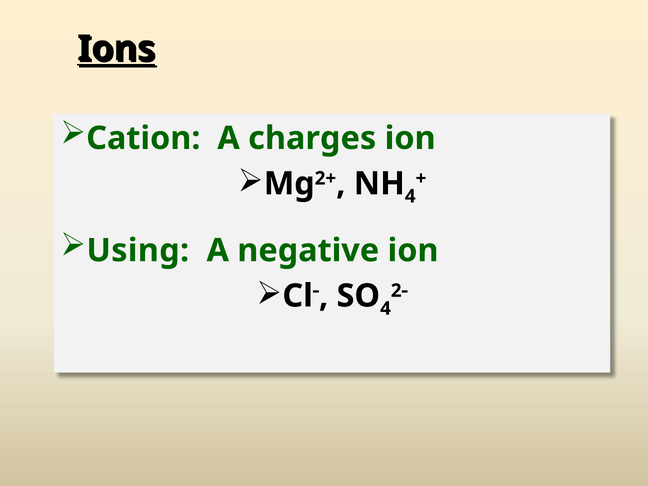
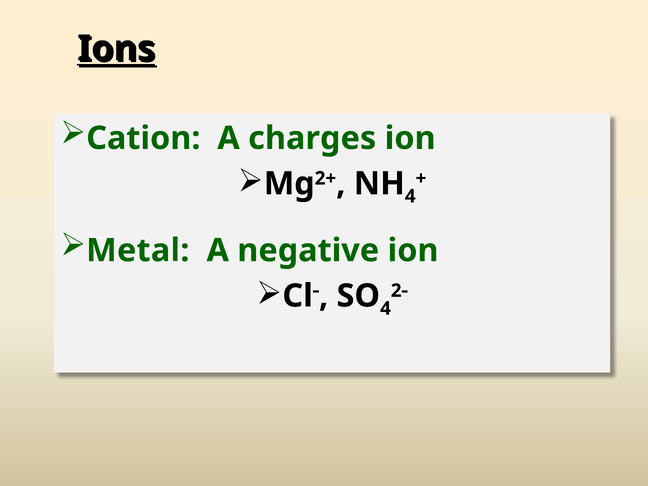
Using: Using -> Metal (138, 251)
